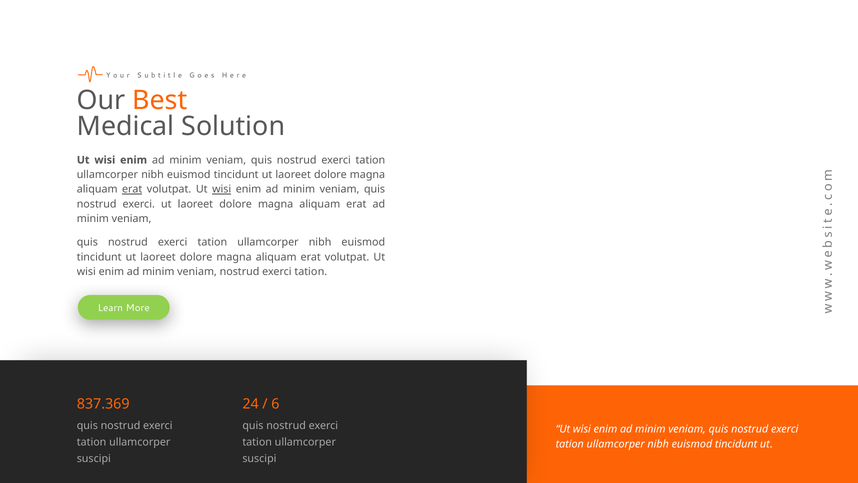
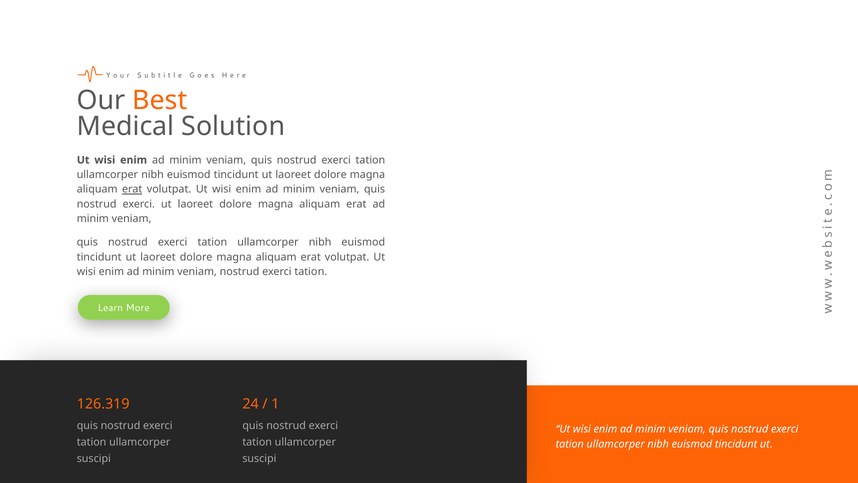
wisi underline: present -> none (222, 189)
837.369: 837.369 -> 126.319 (103, 404)
6: 6 -> 1 (275, 404)
